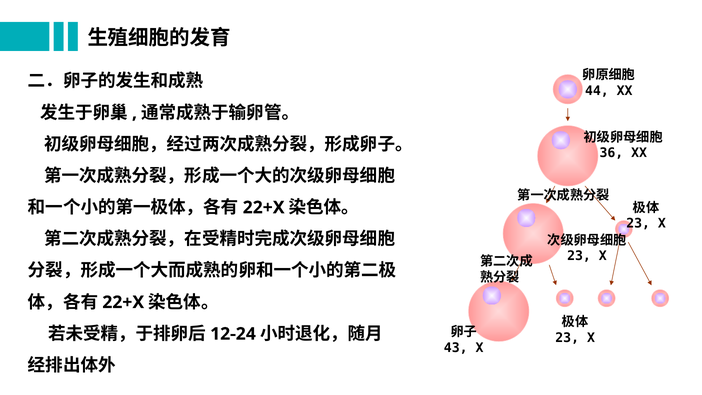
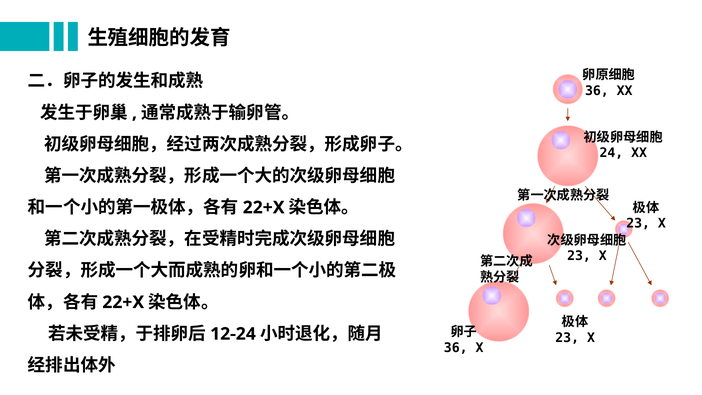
44: 44 -> 36 (597, 91)
36: 36 -> 24 (611, 153)
43: 43 -> 36 (456, 348)
